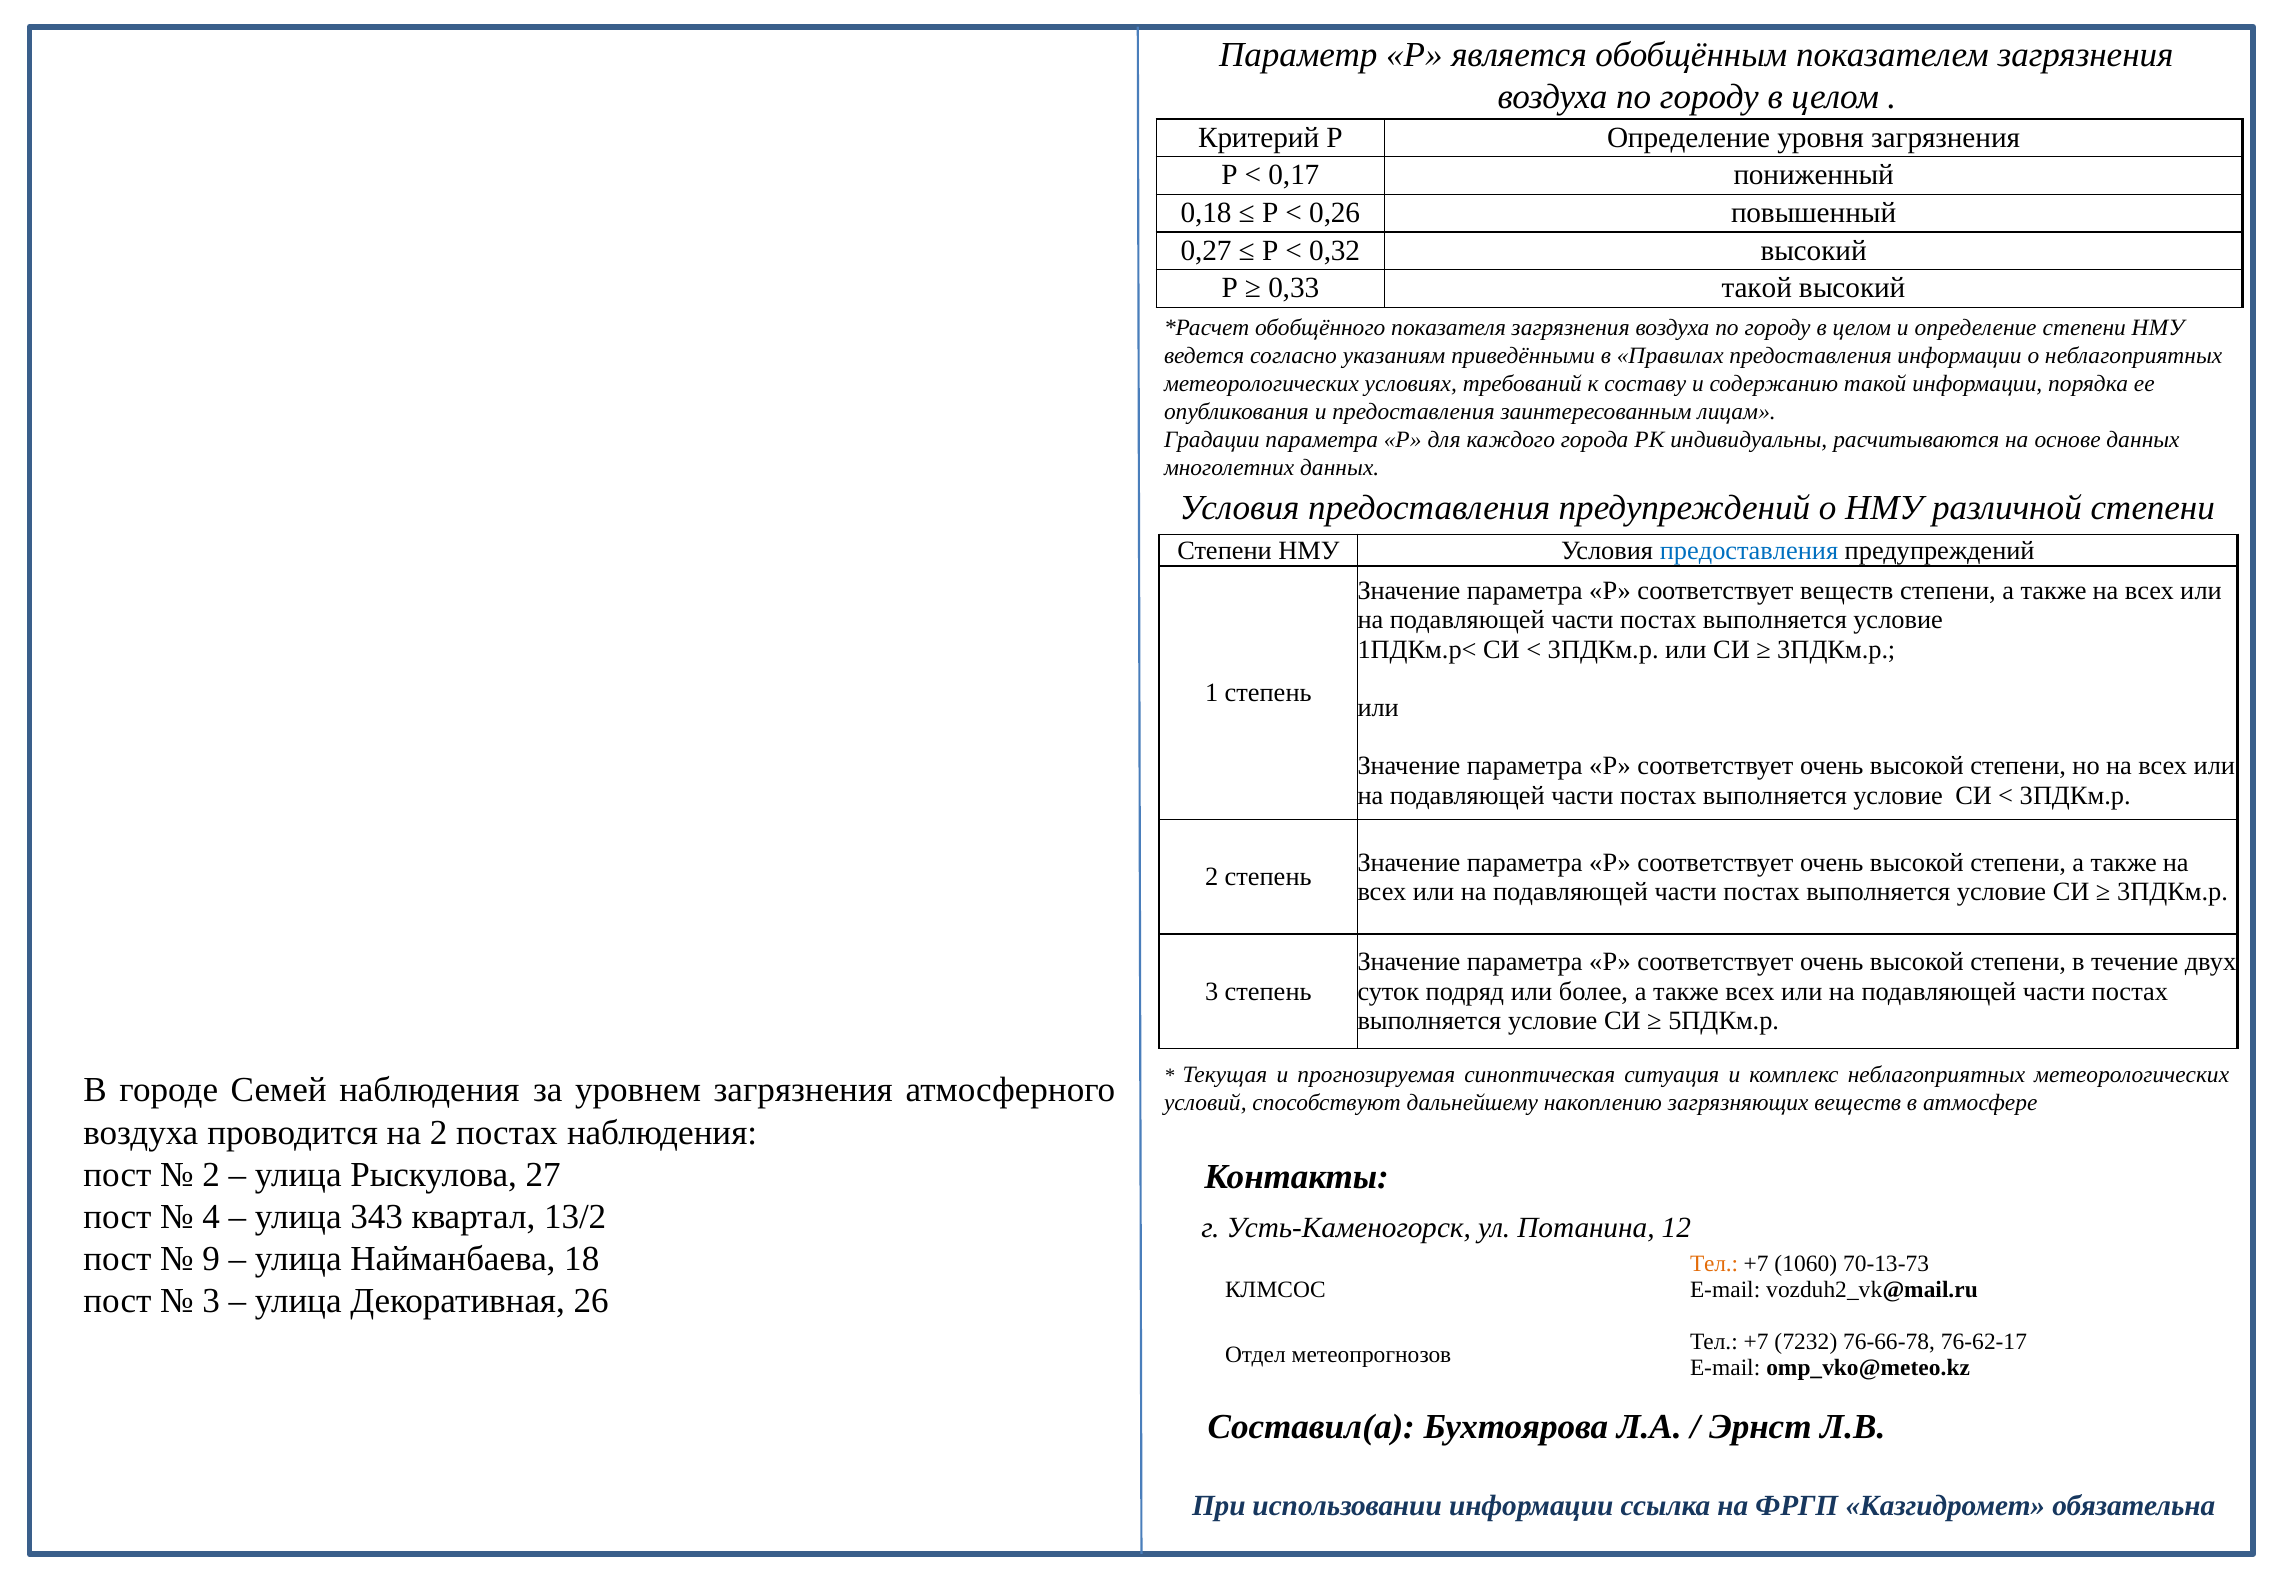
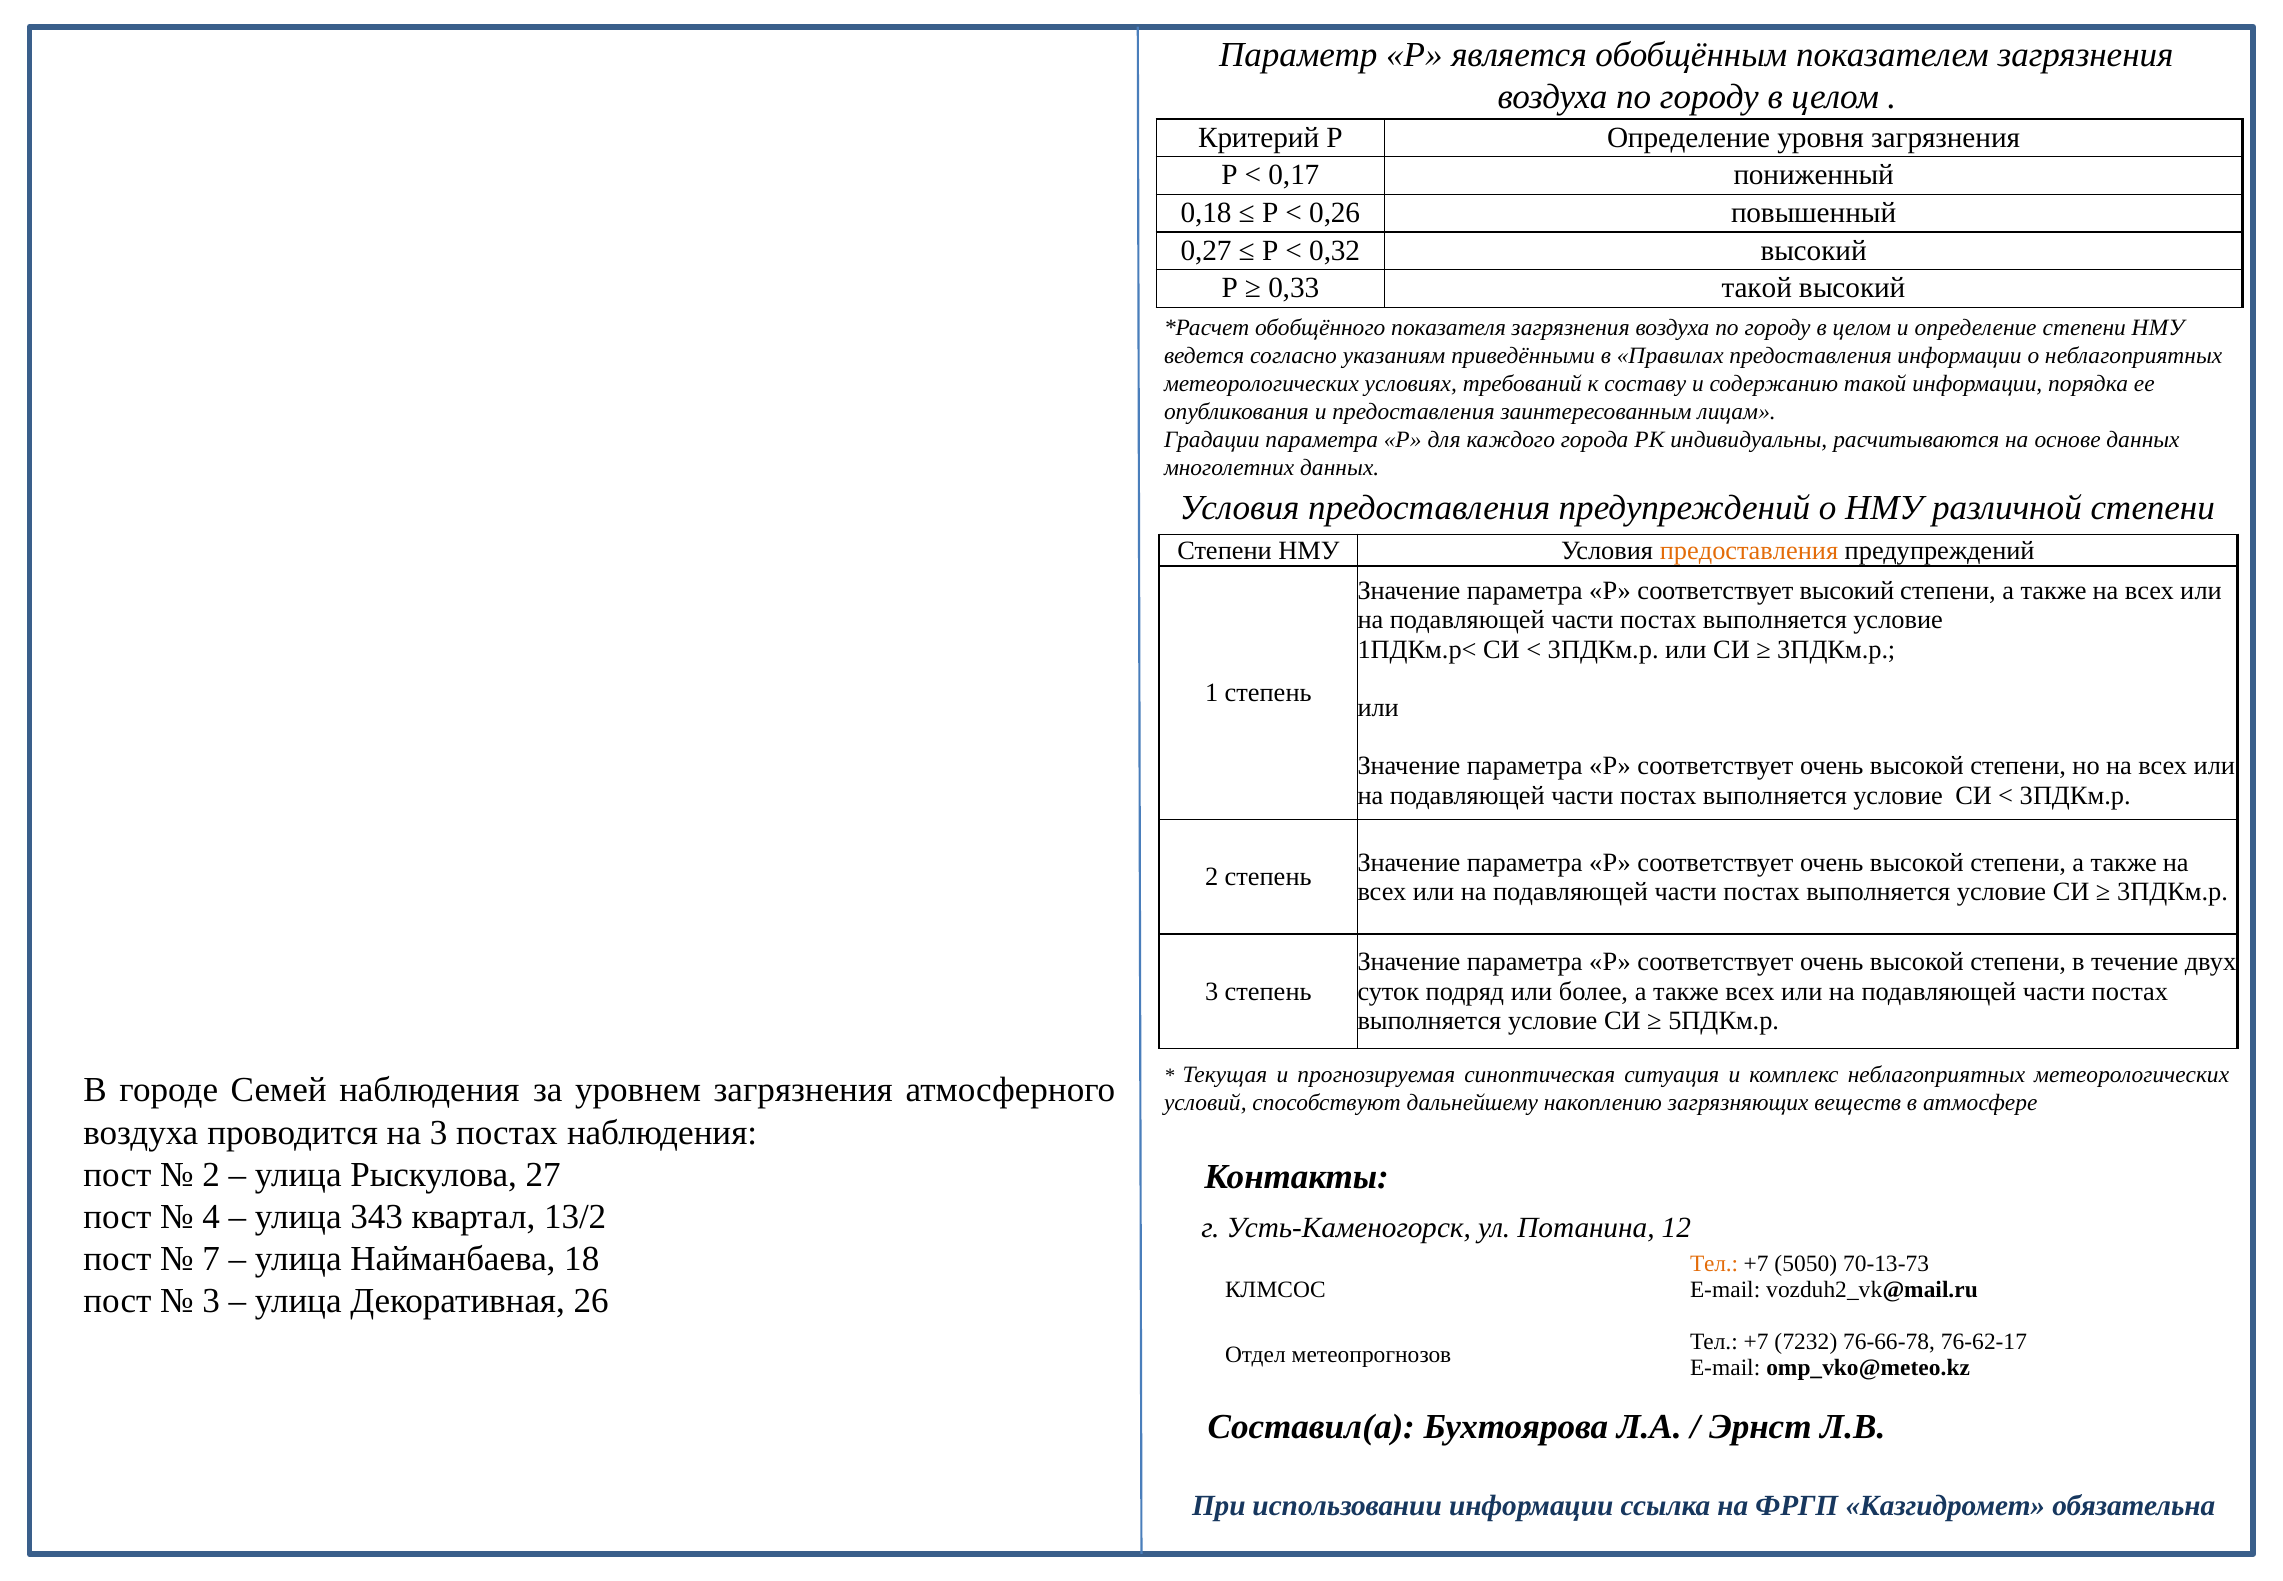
предоставления colour: blue -> orange (1749, 550)
соответствует веществ: веществ -> высокий (1847, 591)
на 2: 2 -> 3 (439, 1132)
9: 9 -> 7 (211, 1259)
1060: 1060 -> 5050 (1806, 1264)
